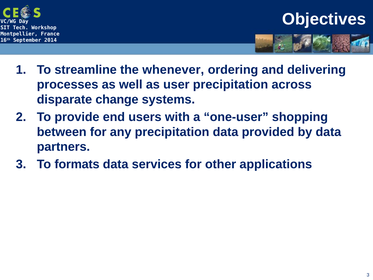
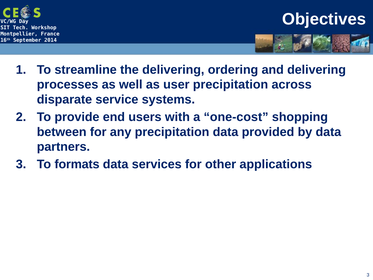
the whenever: whenever -> delivering (173, 70)
change: change -> service (117, 99)
one-user: one-user -> one-cost (236, 117)
